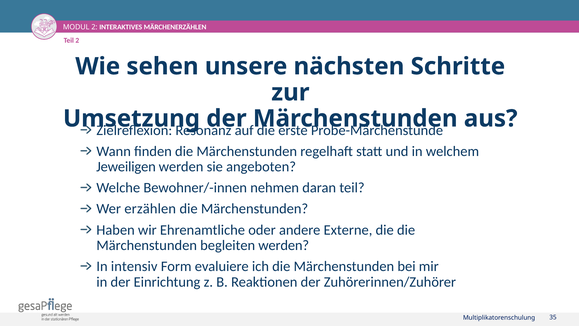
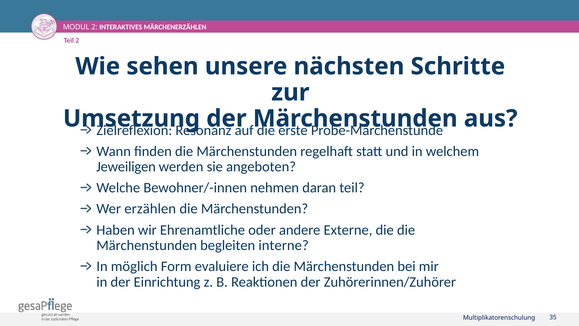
begleiten werden: werden -> interne (284, 245)
intensiv: intensiv -> möglich (134, 266)
